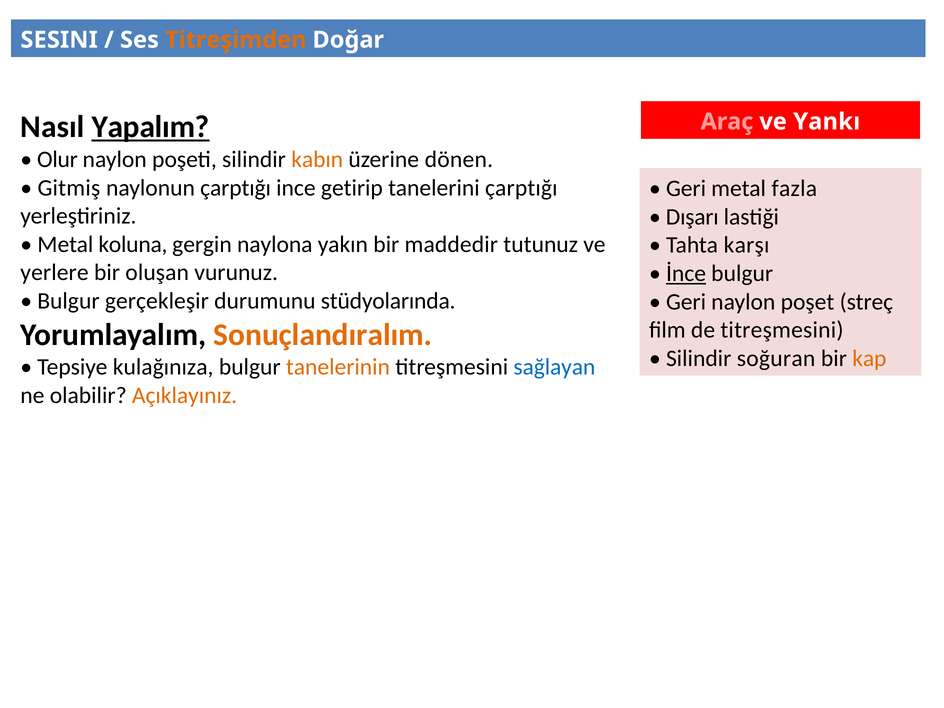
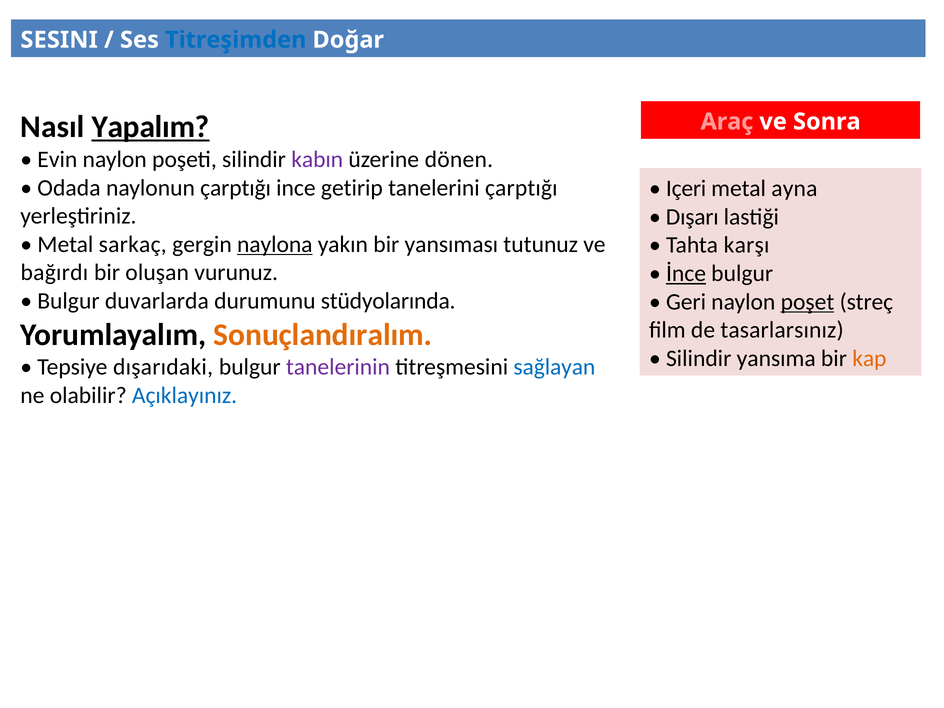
Titreşimden colour: orange -> blue (236, 40)
Yankı: Yankı -> Sonra (827, 122)
Olur: Olur -> Evin (57, 159)
kabın colour: orange -> purple (317, 159)
Gitmiş: Gitmiş -> Odada (69, 188)
Geri: Geri -> Içeri (686, 189)
fazla: fazla -> ayna (794, 189)
koluna: koluna -> sarkaç (133, 244)
naylona underline: none -> present (275, 244)
maddedir: maddedir -> yansıması (451, 244)
yerlere: yerlere -> bağırdı (54, 273)
gerçekleşir: gerçekleşir -> duvarlarda (157, 301)
poşet underline: none -> present (807, 302)
de titreşmesini: titreşmesini -> tasarlarsınız (782, 330)
soğuran: soğuran -> yansıma (776, 358)
kulağınıza: kulağınıza -> dışarıdaki (163, 367)
tanelerinin colour: orange -> purple (338, 367)
Açıklayınız colour: orange -> blue (185, 395)
